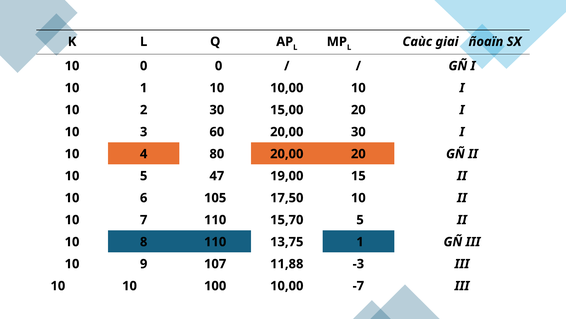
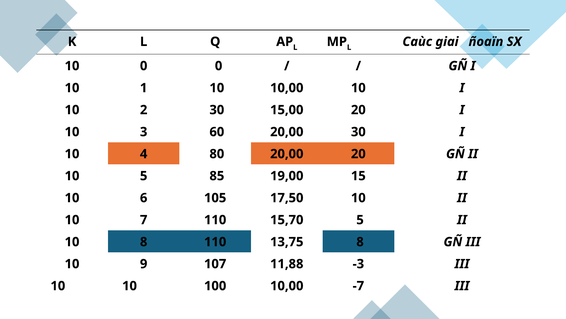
47: 47 -> 85 (217, 176)
13,75 1: 1 -> 8 (360, 241)
